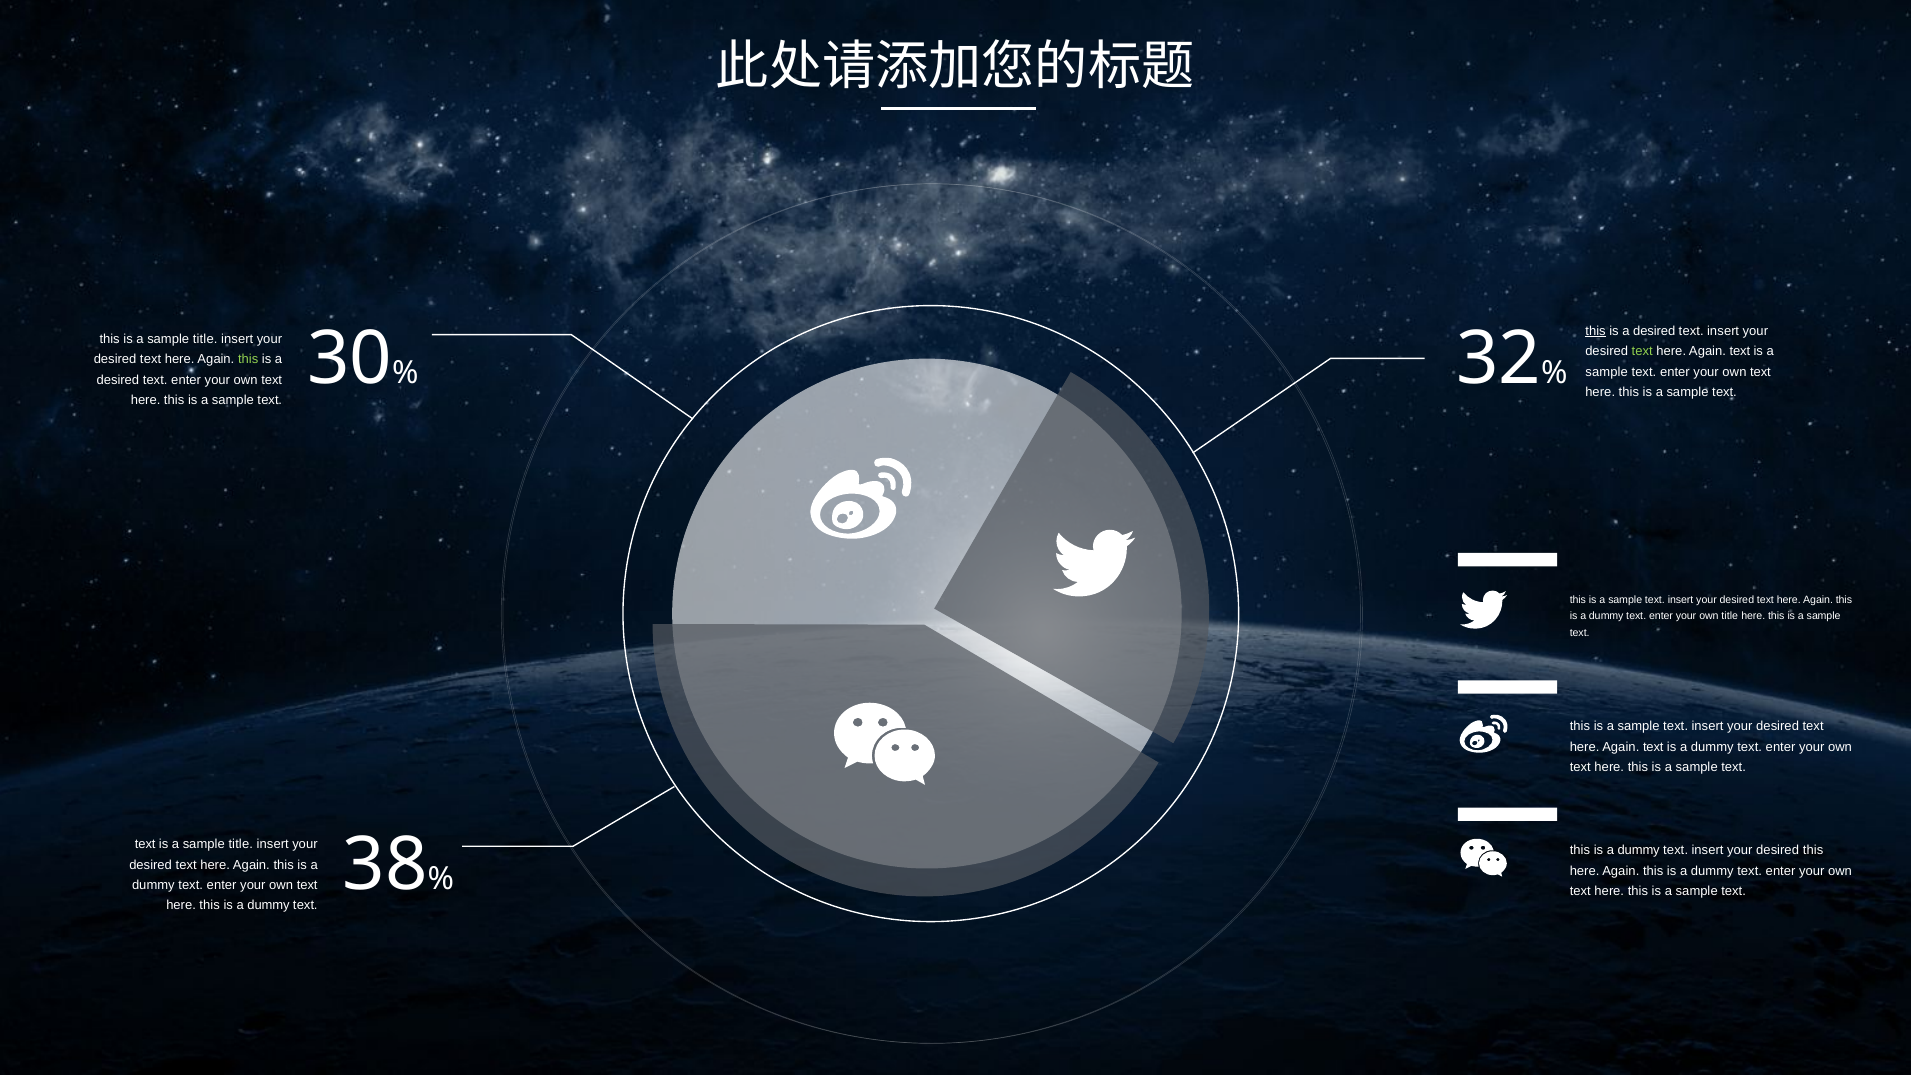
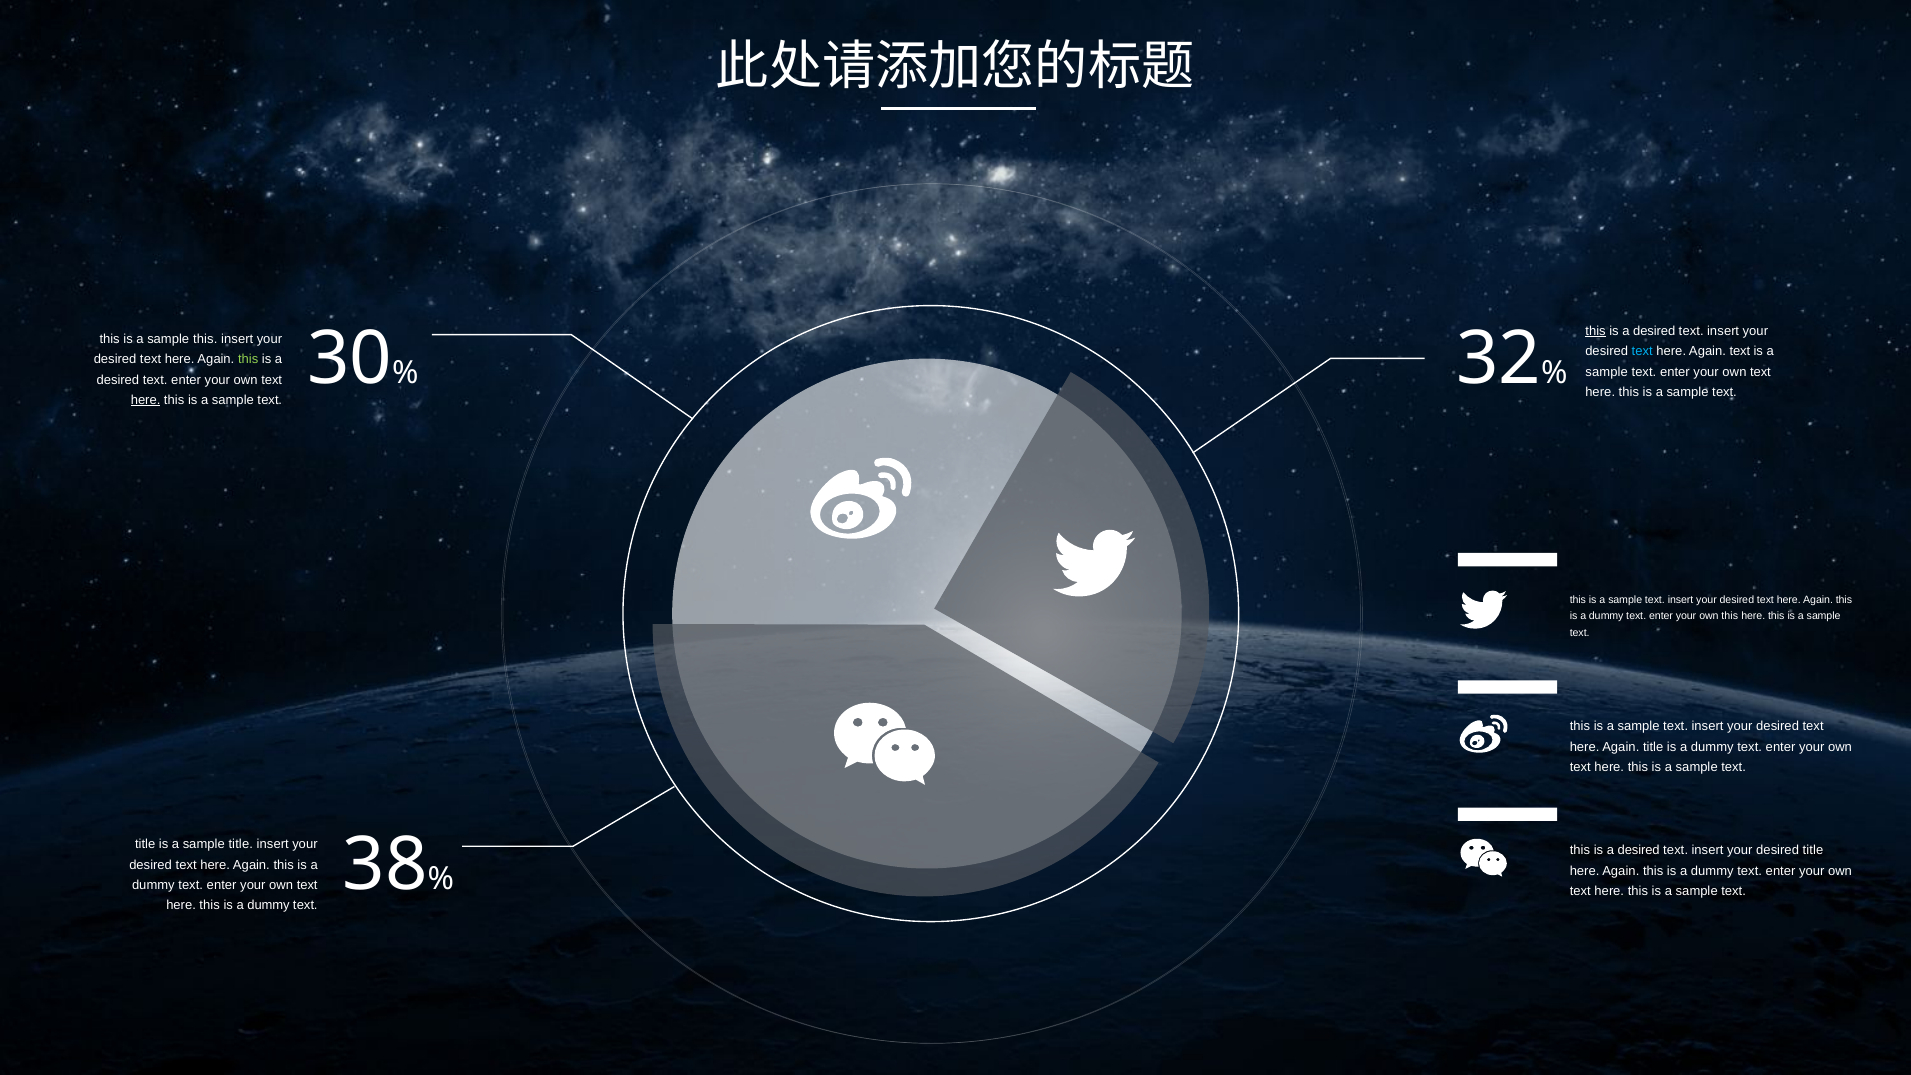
title: title -> this (205, 339)
text colour: light green -> light blue (1642, 352)
here underline: none -> present (146, 400)
own title: title -> this (1730, 616)
text: text -> title (1653, 747)
text: text -> title (145, 845)
dummy: dummy -> desired (1639, 850)
desired this: this -> title (1813, 850)
